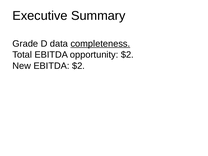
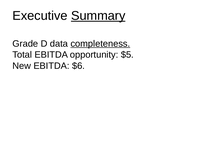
Summary underline: none -> present (98, 16)
opportunity $2: $2 -> $5 (127, 55)
EBITDA $2: $2 -> $6 (78, 66)
